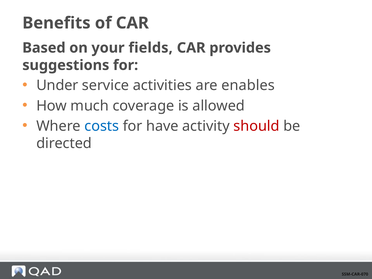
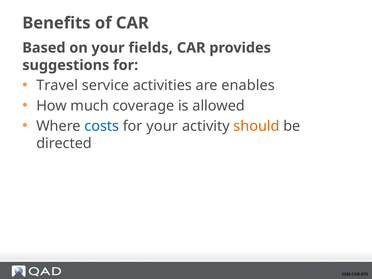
Under: Under -> Travel (57, 85)
for have: have -> your (162, 126)
should colour: red -> orange (256, 126)
